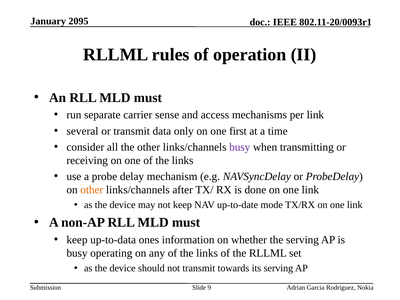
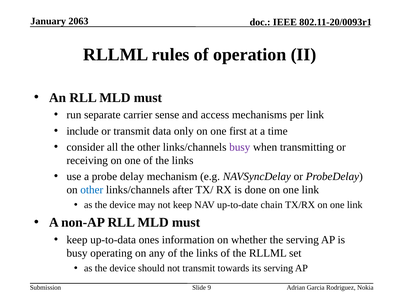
2095: 2095 -> 2063 (78, 21)
several: several -> include (83, 131)
other colour: orange -> blue (92, 190)
mode: mode -> chain (272, 205)
